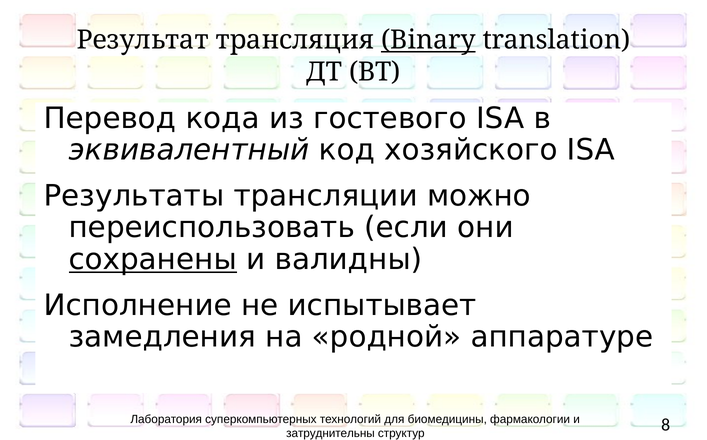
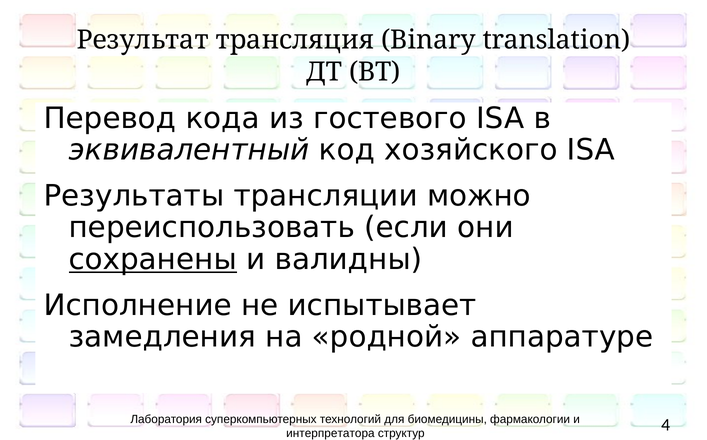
Binary underline: present -> none (428, 40)
затруднительны: затруднительны -> интерпретатора (330, 433)
8: 8 -> 4 (666, 425)
